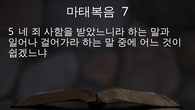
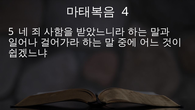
7: 7 -> 4 (125, 12)
